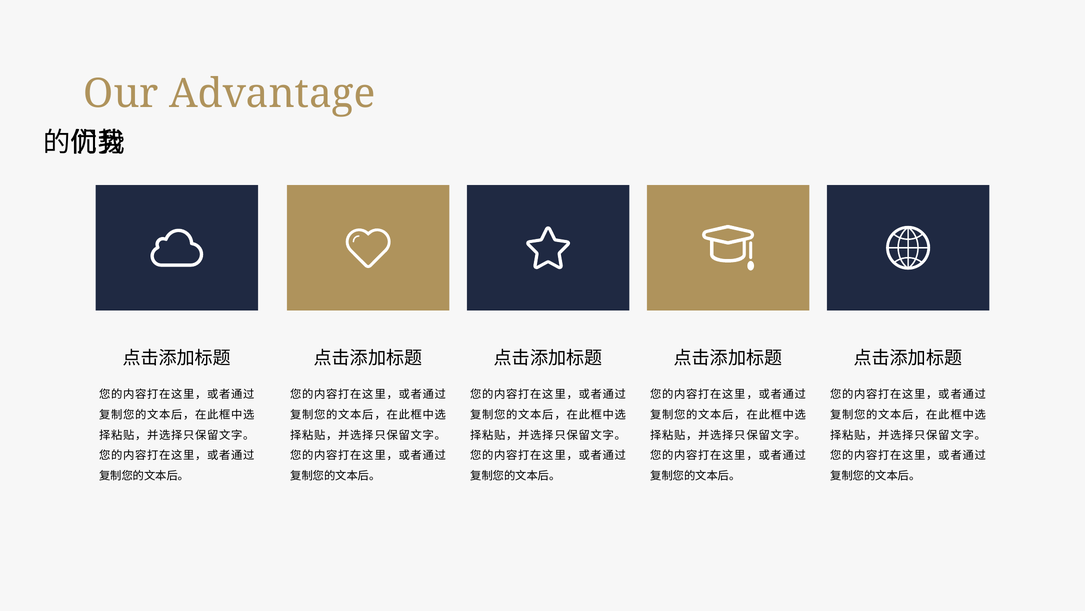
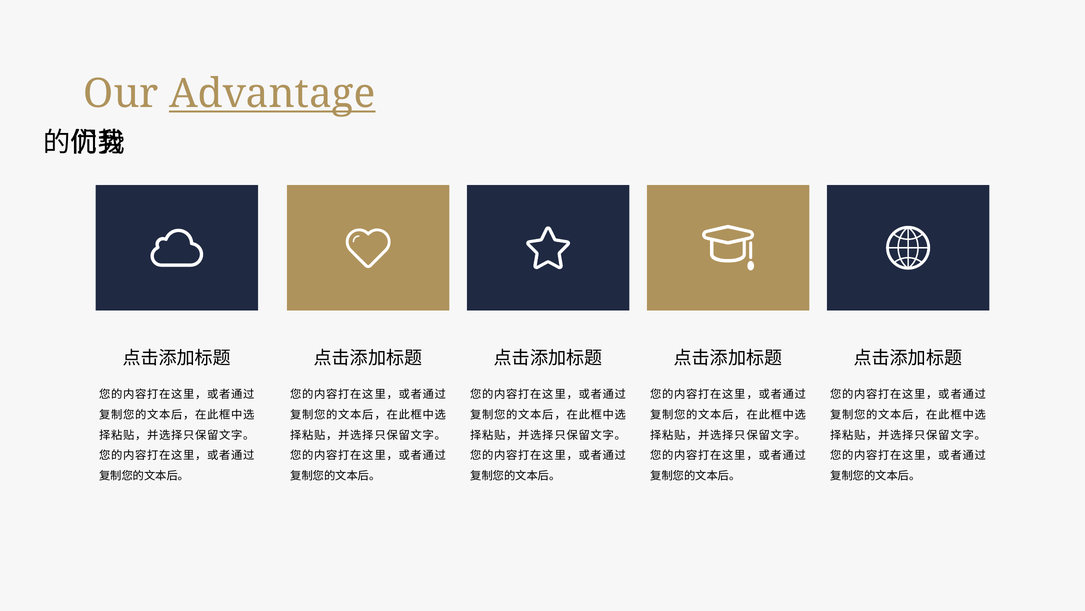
Advantage underline: none -> present (272, 94)
